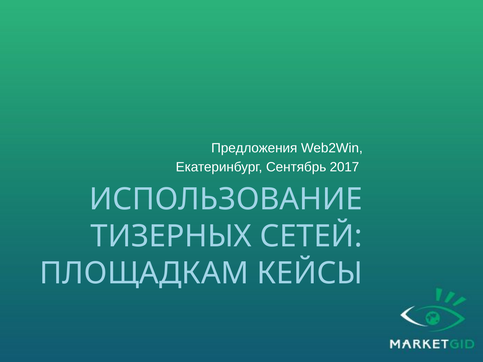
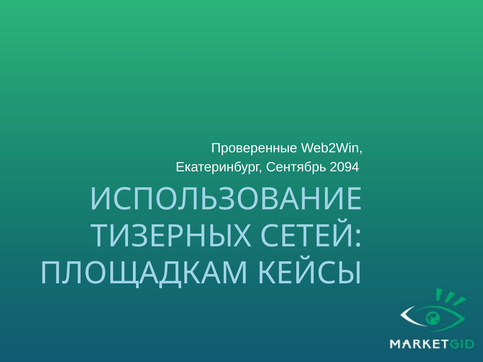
Предложения: Предложения -> Проверенные (254, 148)
2017: 2017 -> 2094 (344, 167)
